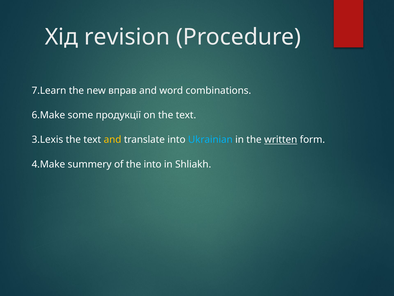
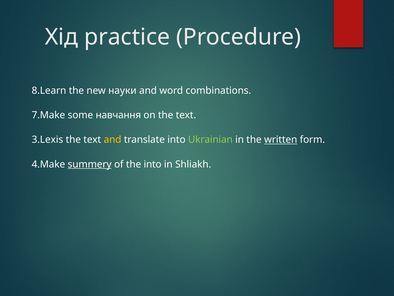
revision: revision -> practice (127, 37)
7.Learn: 7.Learn -> 8.Learn (49, 90)
вправ: вправ -> науки (122, 90)
6.Make: 6.Make -> 7.Make (48, 115)
продукції: продукції -> навчання (118, 115)
Ukrainian colour: light blue -> light green (210, 139)
summery underline: none -> present (90, 164)
